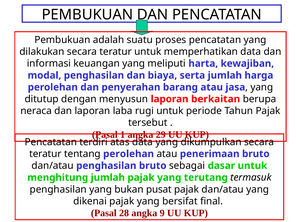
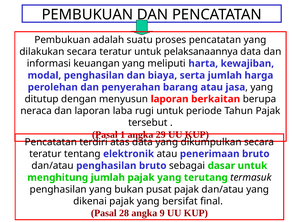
memperhatikan: memperhatikan -> pelaksanaannya (201, 52)
tentang perolehan: perolehan -> elektronik (129, 154)
